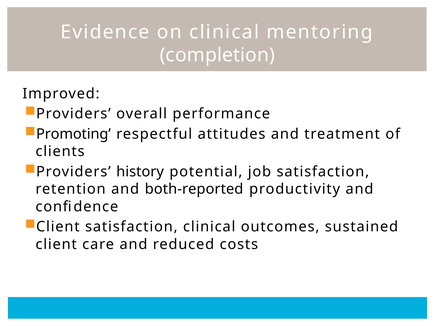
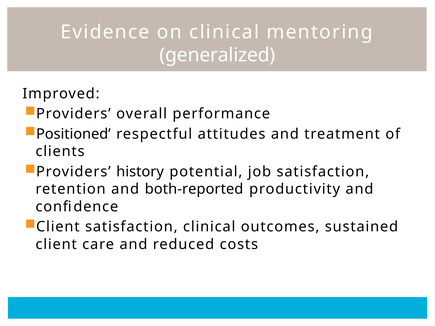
completion: completion -> generalized (217, 55)
Promoting: Promoting -> Positioned (73, 134)
